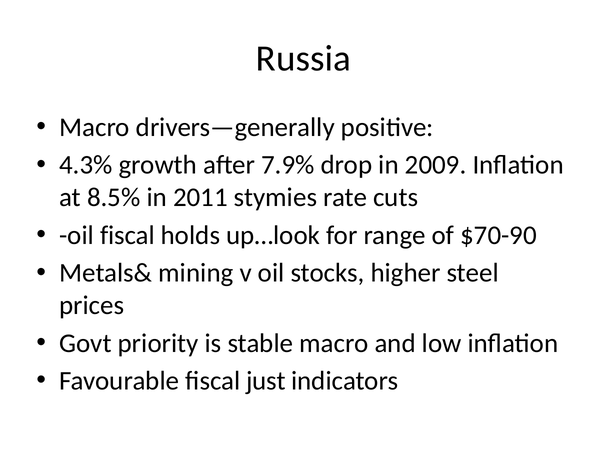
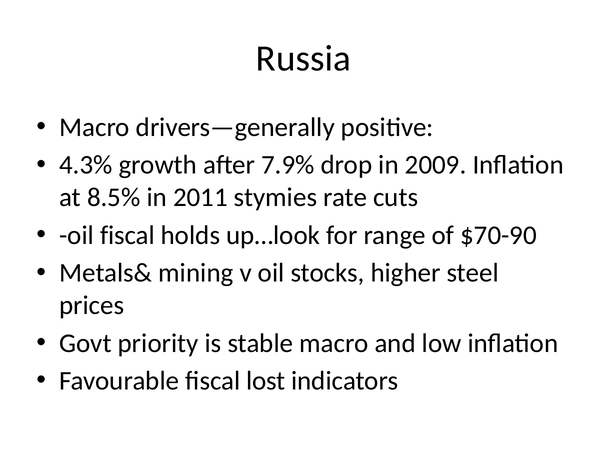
just: just -> lost (266, 381)
